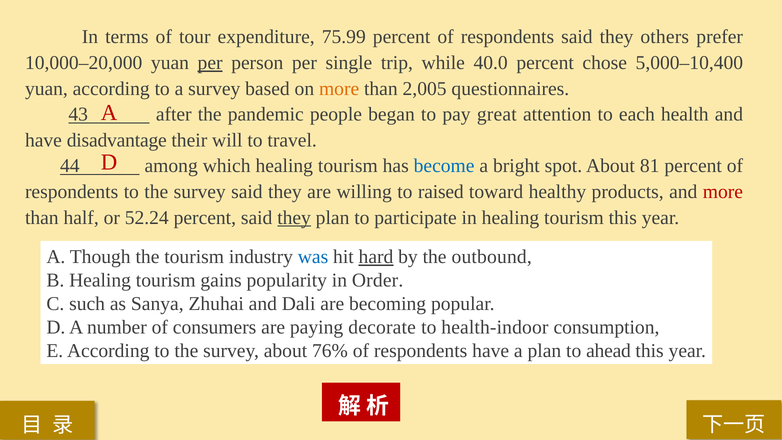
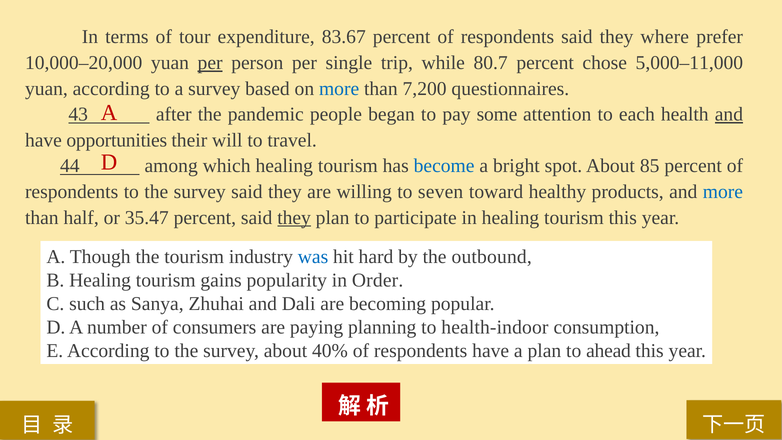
75.99: 75.99 -> 83.67 (344, 37)
others: others -> where (665, 37)
40.0: 40.0 -> 80.7 (491, 63)
5,000–10,400: 5,000–10,400 -> 5,000–11,000 (689, 63)
more colour: orange -> blue (339, 89)
2,005: 2,005 -> 7,200 (425, 89)
great: great -> some (497, 114)
and underline: none -> present (729, 114)
disadvantage: disadvantage -> opportunities (117, 140)
81: 81 -> 85 (650, 166)
raised: raised -> seven (441, 192)
more colour: red -> blue (723, 192)
52.24: 52.24 -> 35.47 (147, 218)
hard underline: present -> none (376, 257)
decorate: decorate -> planning (382, 327)
76%: 76% -> 40% (330, 351)
